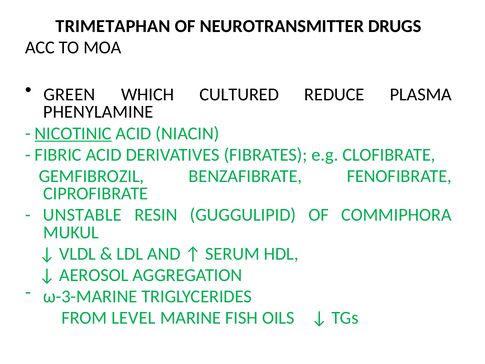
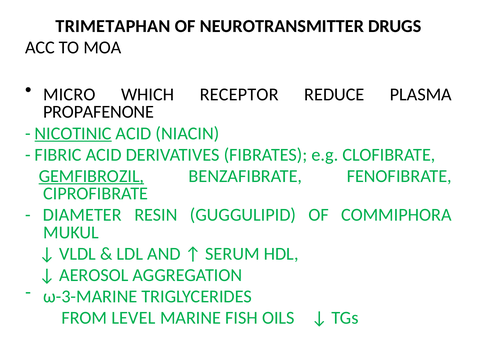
GREEN: GREEN -> MICRO (69, 94)
CULTURED: CULTURED -> RECEPTOR (239, 94)
PHENYLAMINE: PHENYLAMINE -> PROPAFENONE (99, 112)
GEMFIBROZIL underline: none -> present (91, 176)
UNSTABLE: UNSTABLE -> DIAMETER (82, 215)
